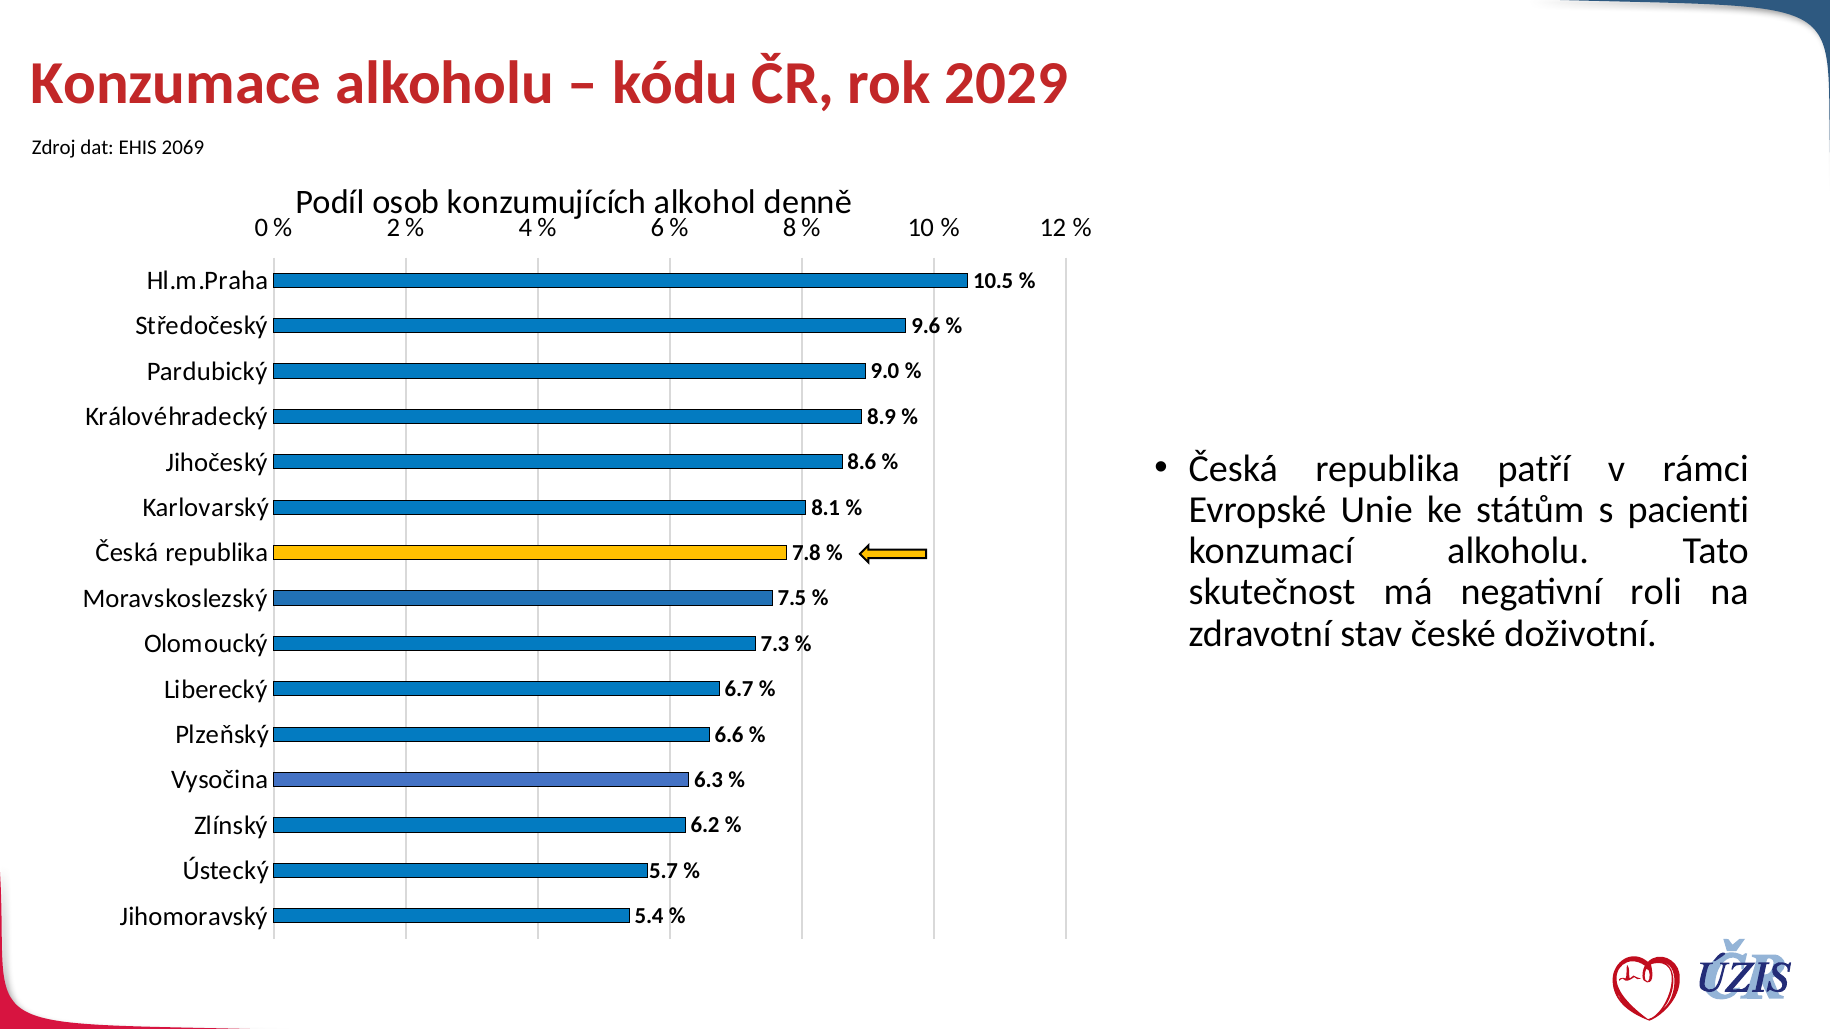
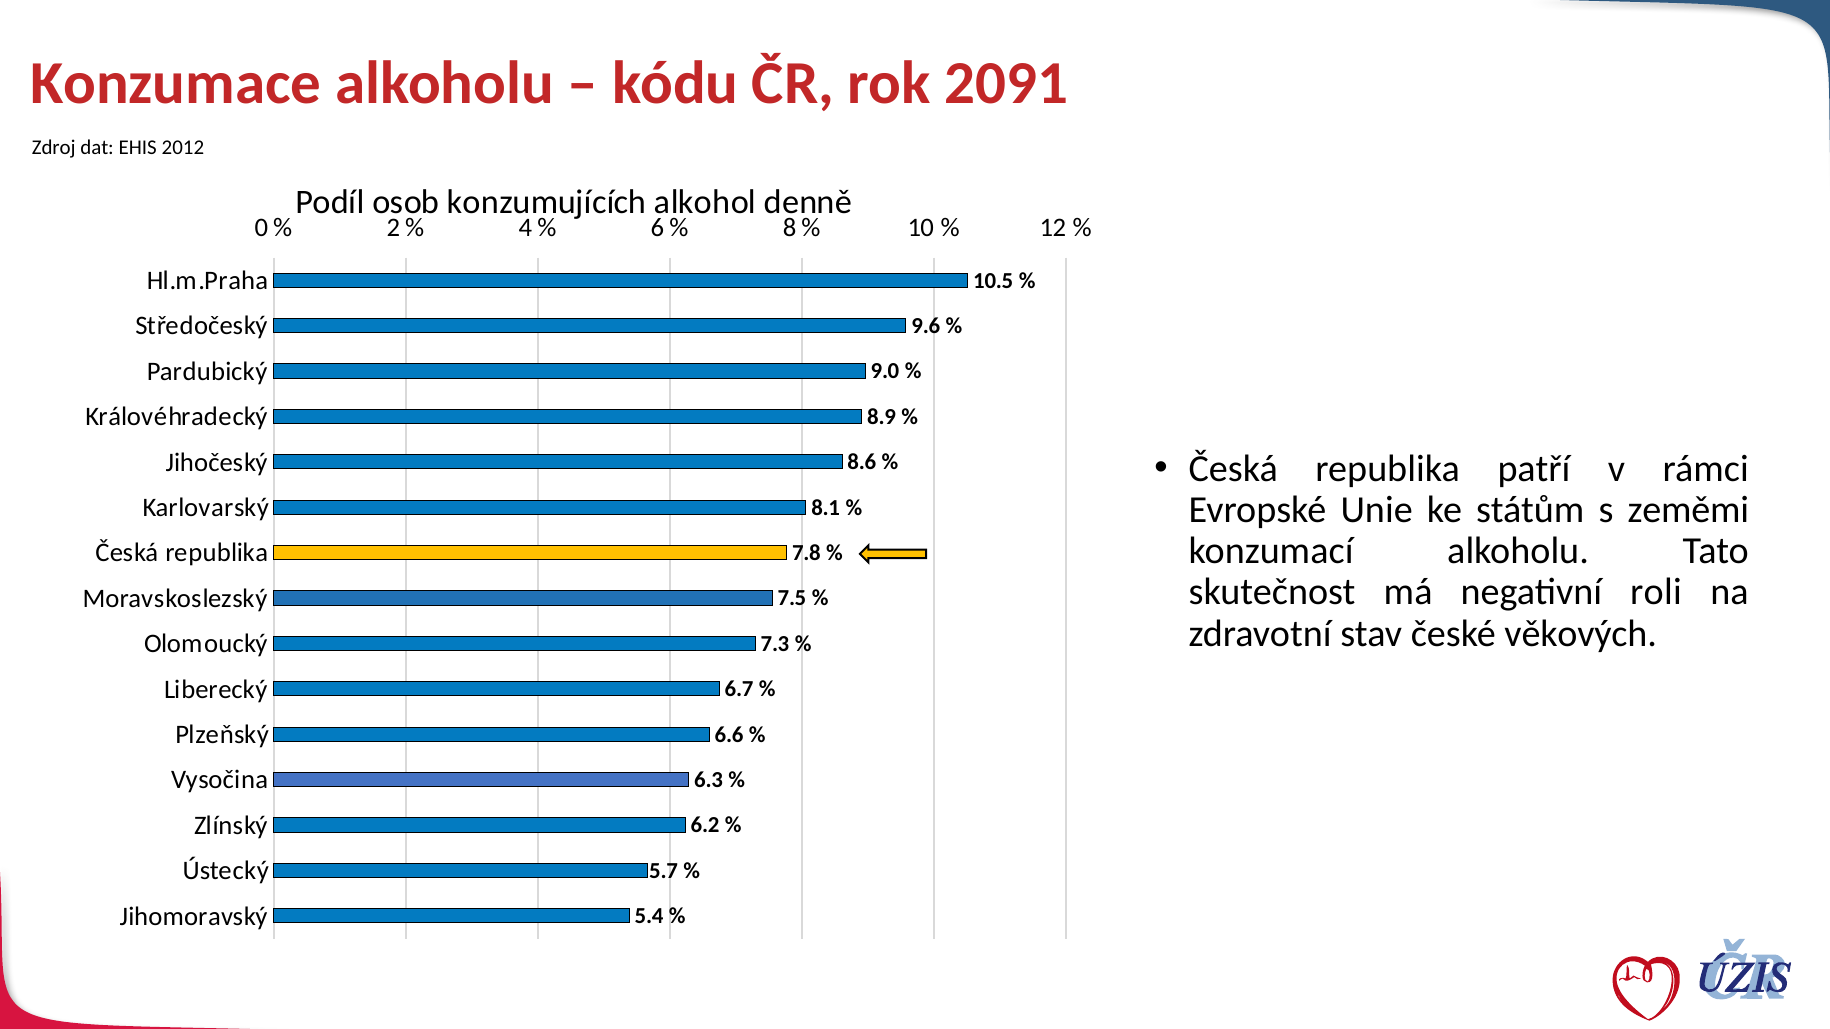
2029: 2029 -> 2091 (1006, 83)
2069: 2069 -> 2012 (183, 147)
pacienti: pacienti -> zeměmi (1688, 510)
doživotní: doživotní -> věkových (1581, 634)
